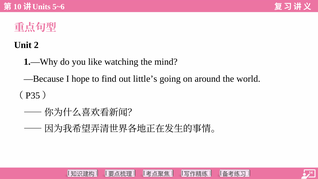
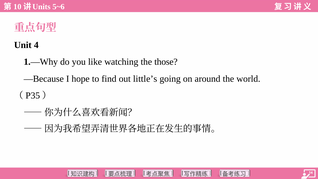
2: 2 -> 4 (36, 45)
mind: mind -> those (166, 62)
